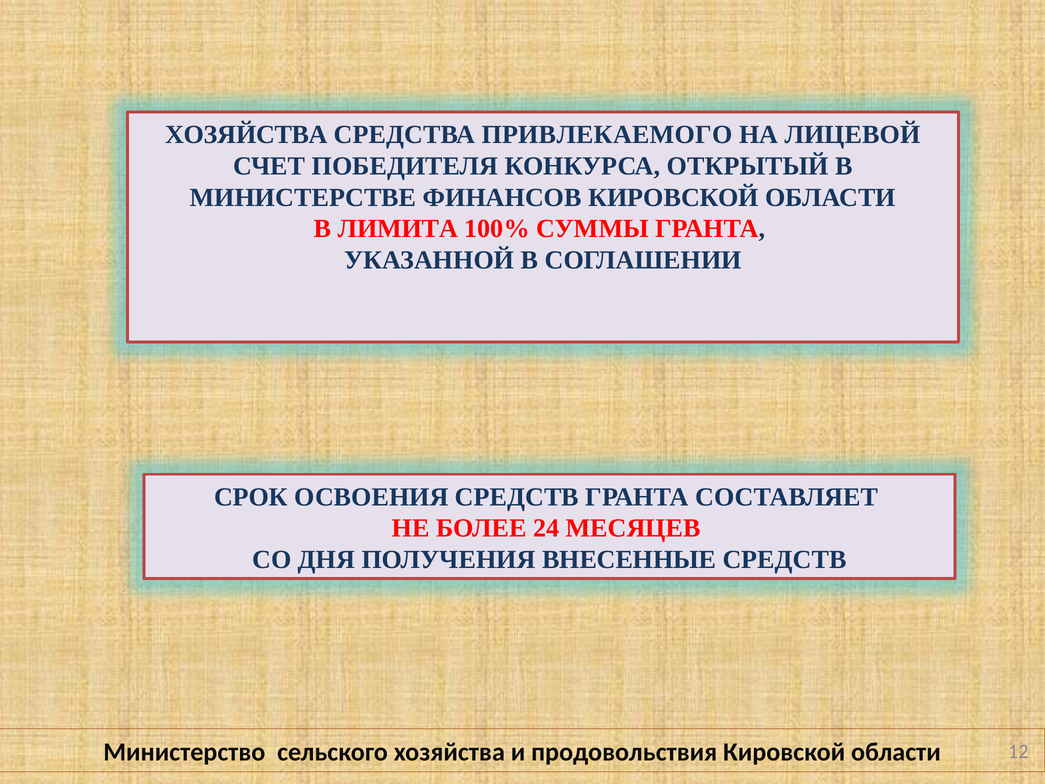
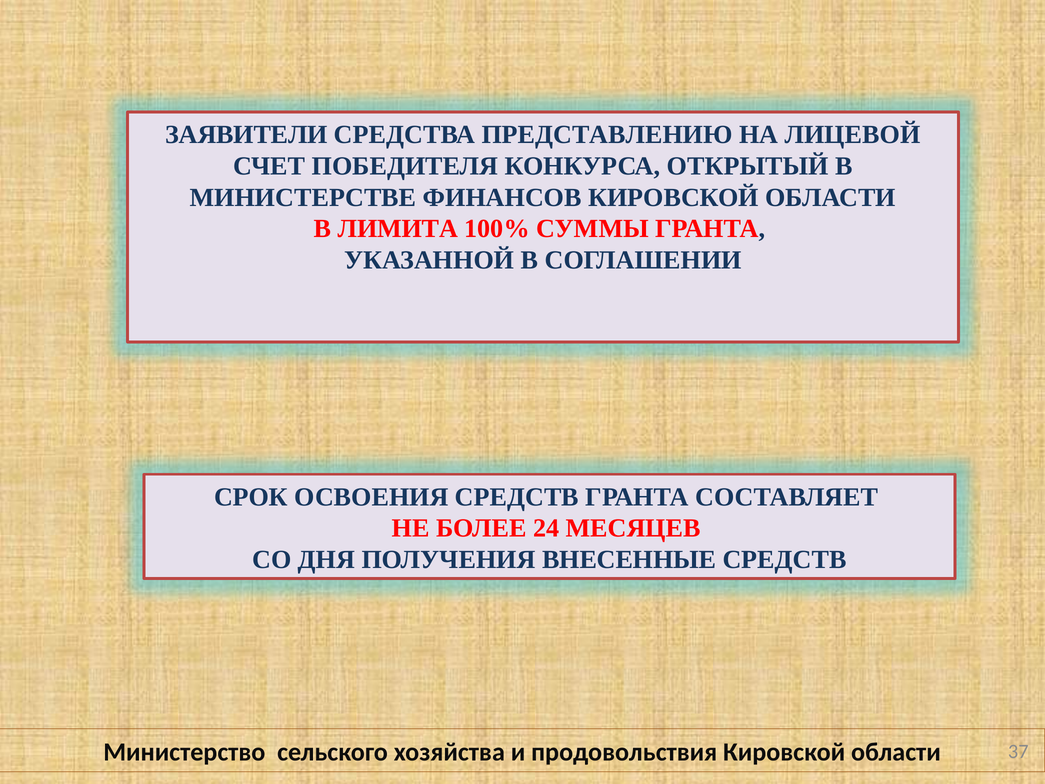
ХОЗЯЙСТВА: ХОЗЯЙСТВА -> ЗАЯВИТЕЛИ (246, 135)
ПРИВЛЕКАЕМОГО: ПРИВЛЕКАЕМОГО -> ПРЕДСТАВЛЕНИЮ (607, 135)
12: 12 -> 37 (1018, 751)
